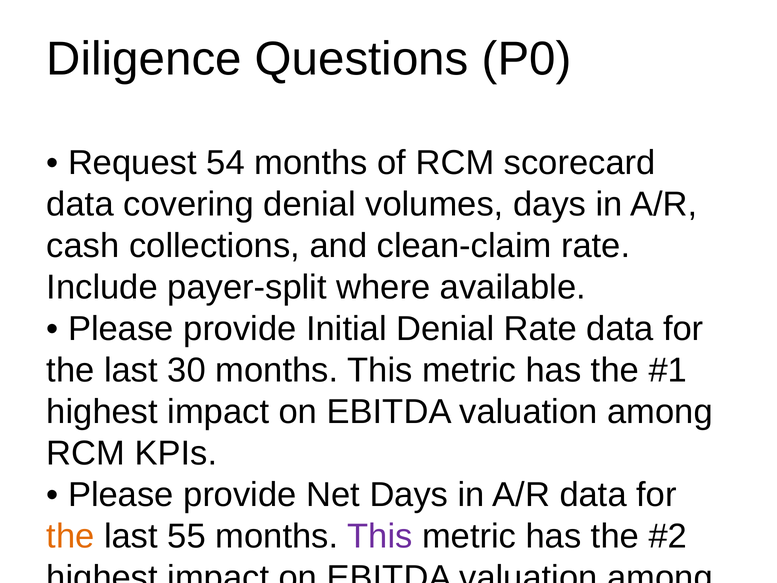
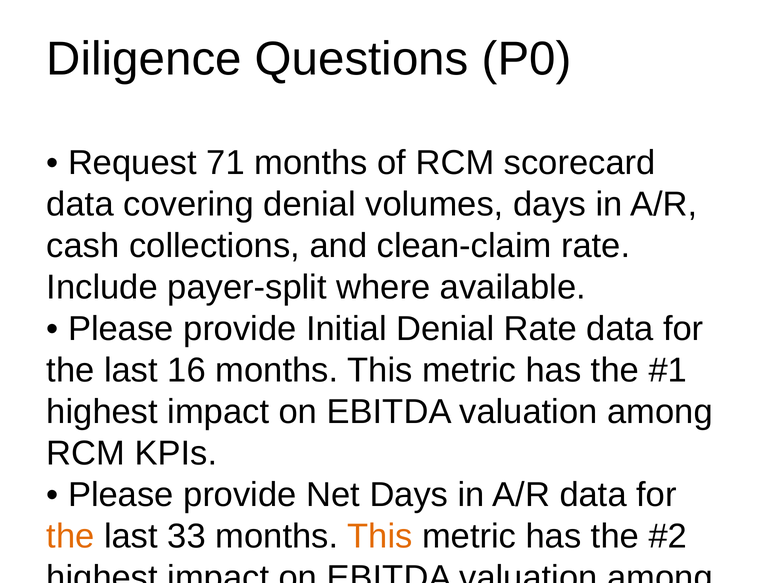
54: 54 -> 71 (226, 163)
30: 30 -> 16 (187, 370)
55: 55 -> 33 (187, 536)
This colour: purple -> orange (380, 536)
